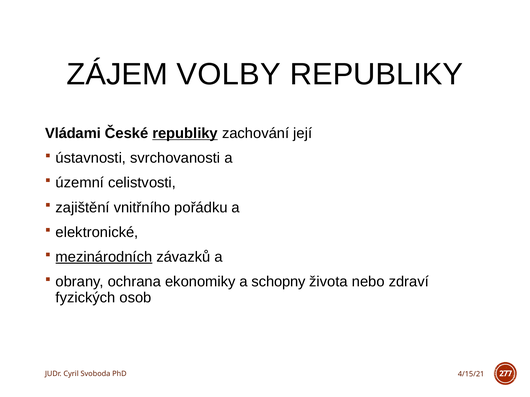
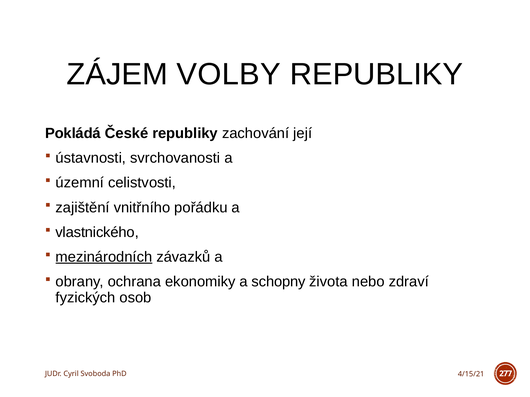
Vládami: Vládami -> Pokládá (73, 134)
republiky underline: present -> none (185, 134)
elektronické: elektronické -> vlastnického (97, 232)
